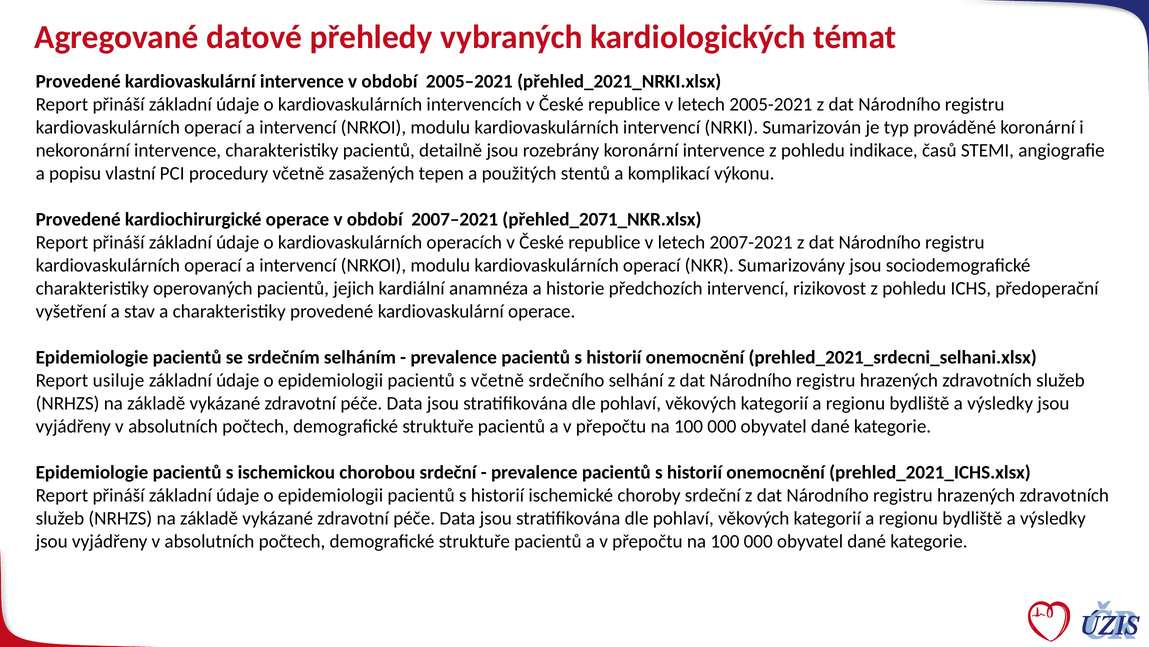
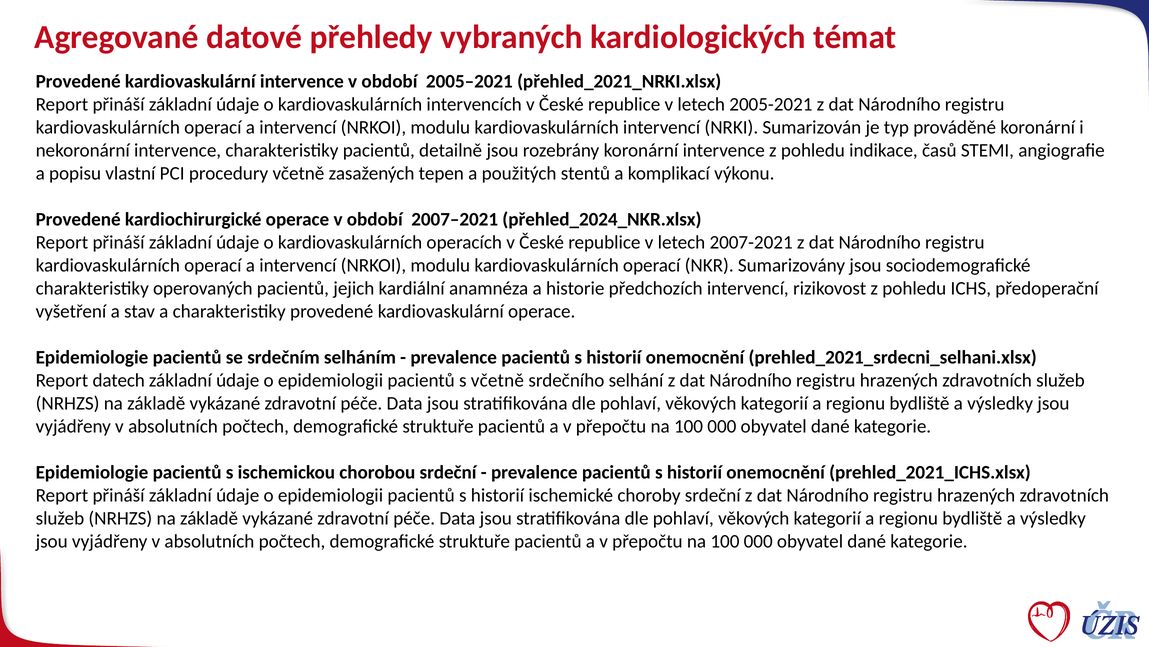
přehled_2071_NKR.xlsx: přehled_2071_NKR.xlsx -> přehled_2024_NKR.xlsx (602, 219)
usiluje: usiluje -> datech (119, 380)
